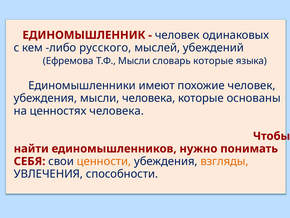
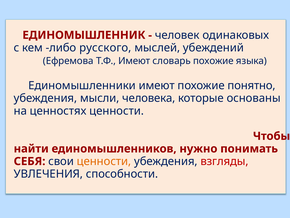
Т.Ф Мысли: Мысли -> Имеют (134, 61)
словарь которые: которые -> похожие (213, 61)
похожие человек: человек -> понятно (252, 85)
ценностях человека: человека -> ценности (117, 111)
взгляды colour: orange -> red (224, 161)
